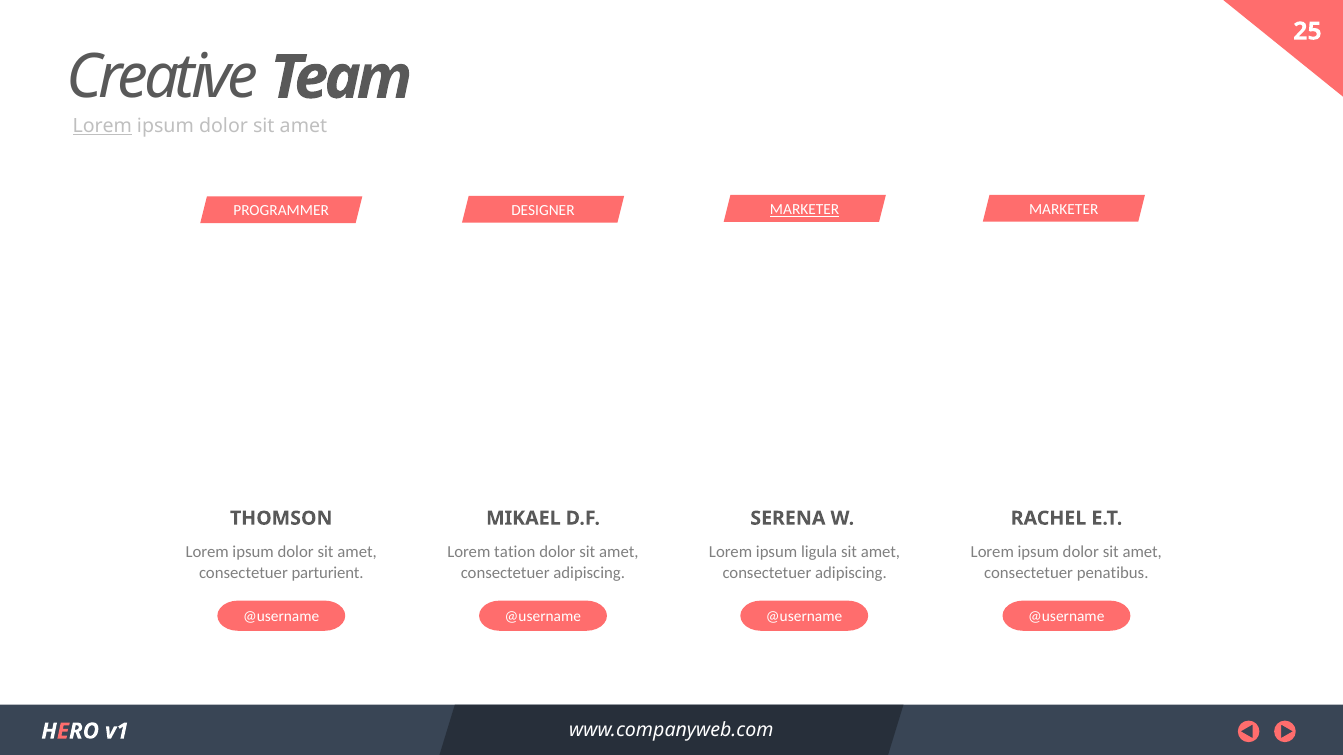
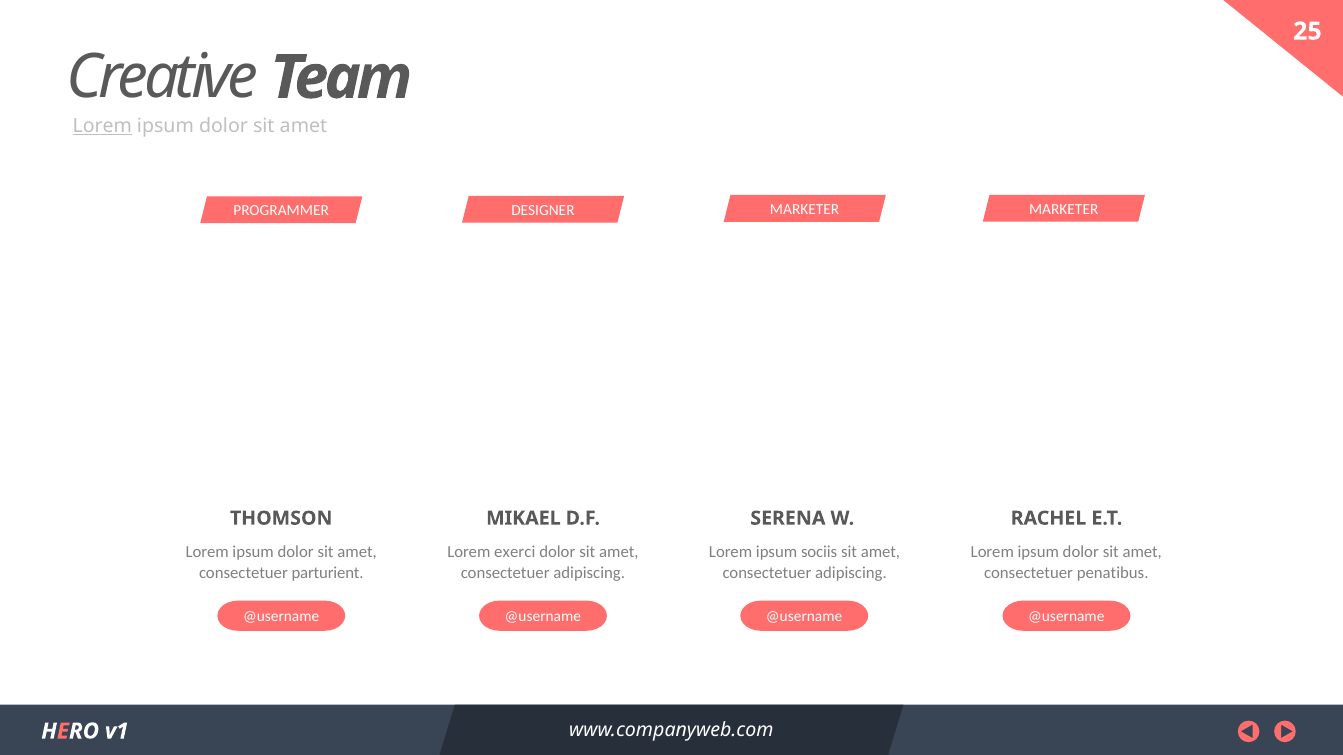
MARKETER underline: present -> none (805, 210)
tation: tation -> exerci (515, 553)
ligula: ligula -> sociis (819, 553)
